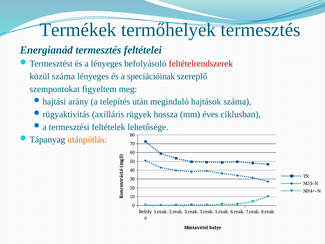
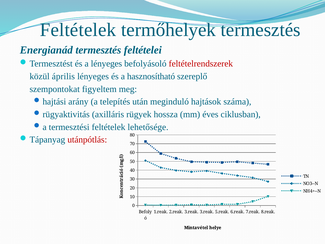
Termékek: Termékek -> Feltételek (78, 30)
közül száma: száma -> április (63, 76)
speciációinak: speciációinak -> hasznosítható (151, 76)
utánpótlás colour: orange -> red (87, 140)
